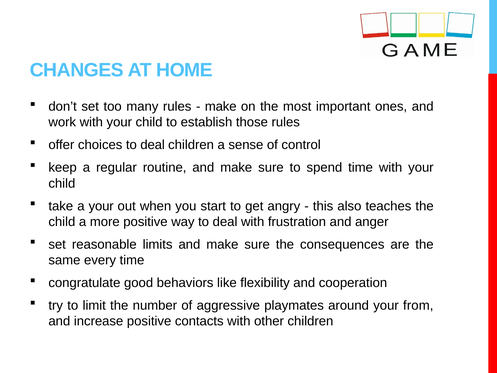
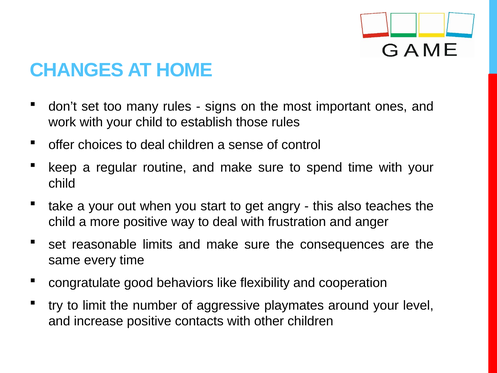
make: make -> signs (221, 107)
from: from -> level (418, 305)
